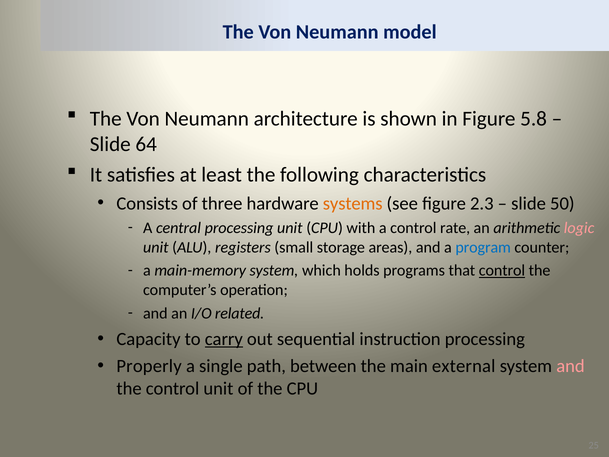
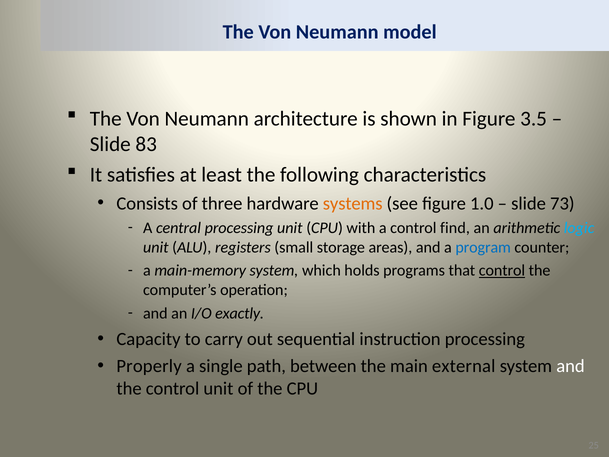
5.8: 5.8 -> 3.5 (534, 119)
64: 64 -> 83 (146, 144)
2.3: 2.3 -> 1.0 (482, 203)
50: 50 -> 73 (562, 203)
rate: rate -> find (455, 228)
logic colour: pink -> light blue (579, 228)
related: related -> exactly (240, 313)
carry underline: present -> none (224, 339)
and colour: pink -> white (571, 366)
